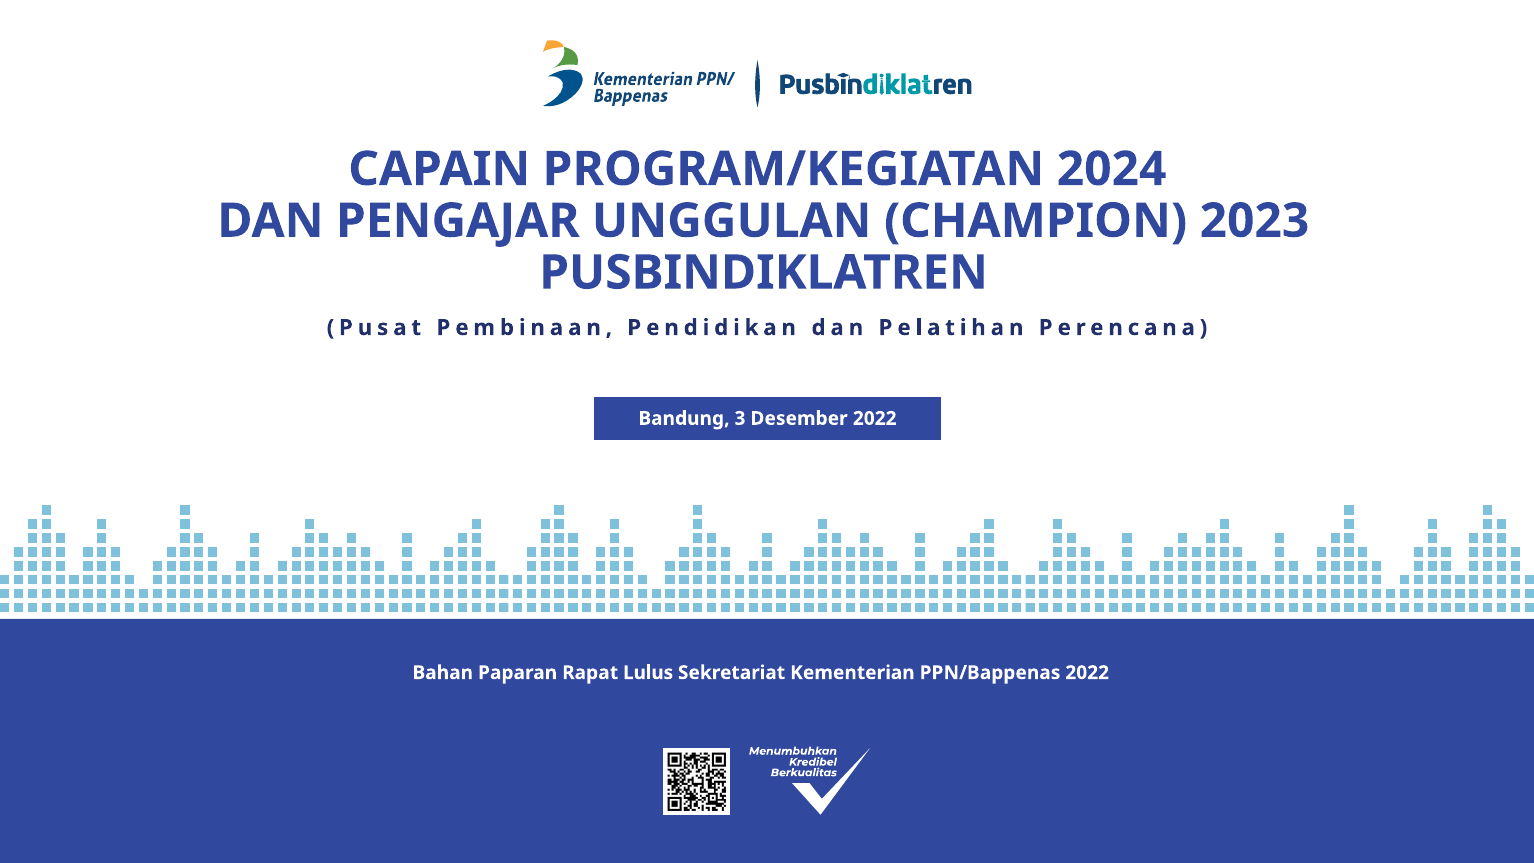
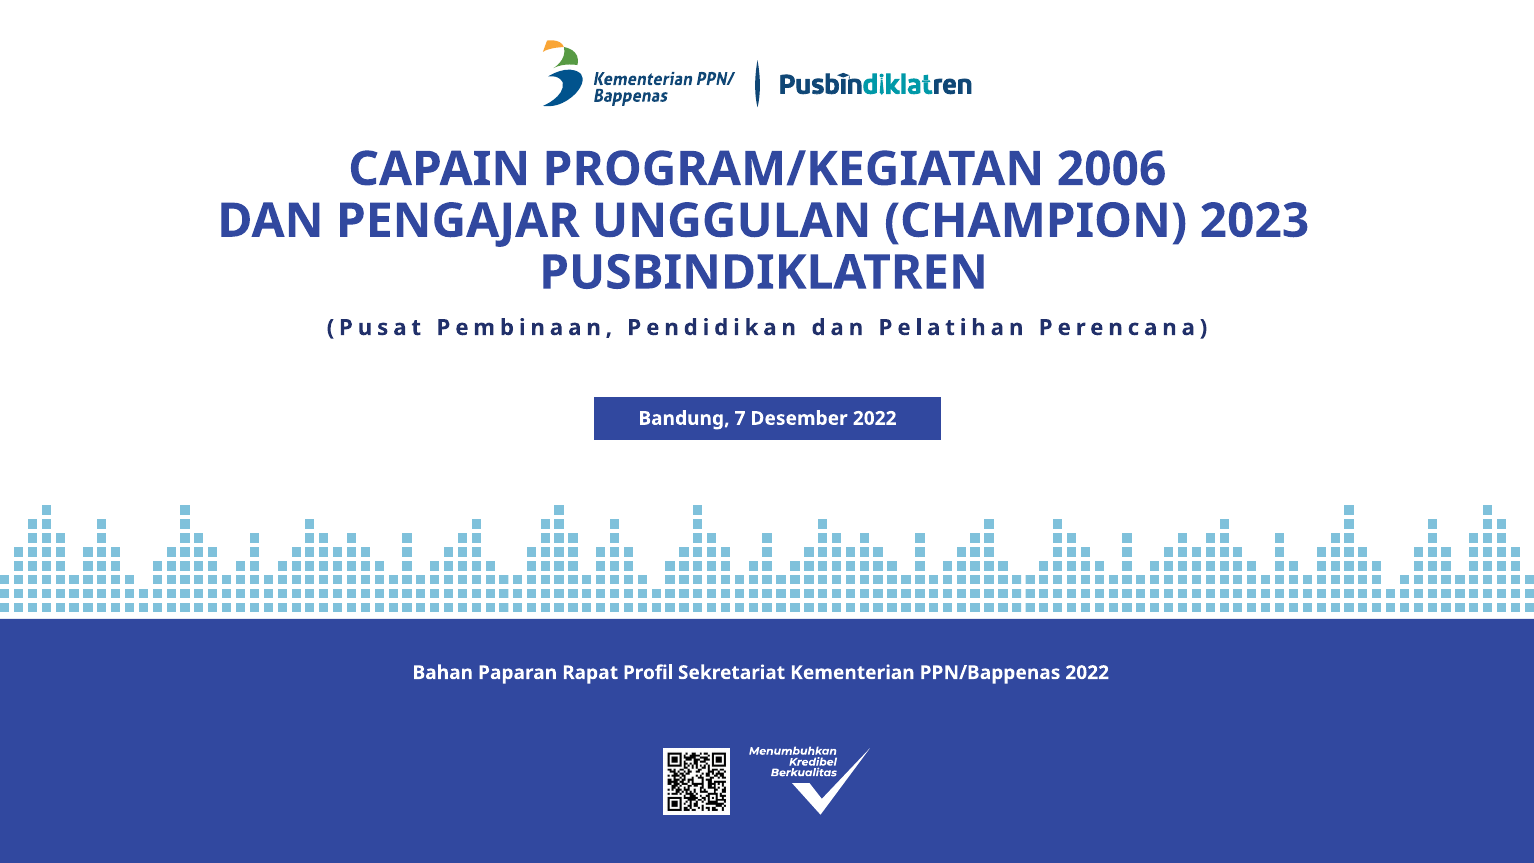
2024: 2024 -> 2006 (1112, 169)
3: 3 -> 7 (740, 418)
Lulus: Lulus -> Profil (648, 673)
